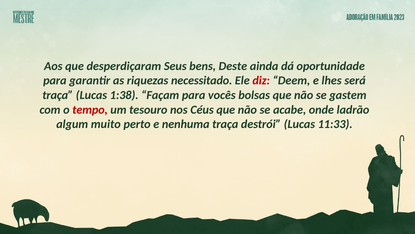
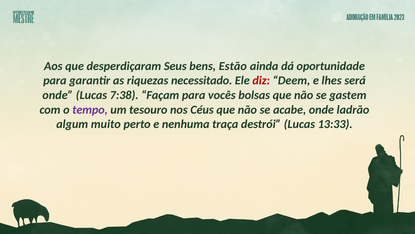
Deste: Deste -> Estão (233, 66)
traça: traça -> onde (58, 95)
1:38: 1:38 -> 7:38 (124, 95)
tempo colour: red -> purple (90, 109)
11:33: 11:33 -> 13:33 (335, 124)
